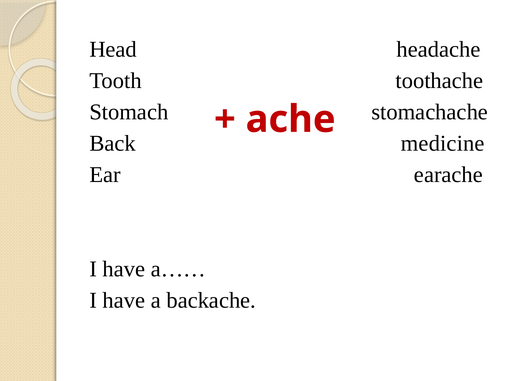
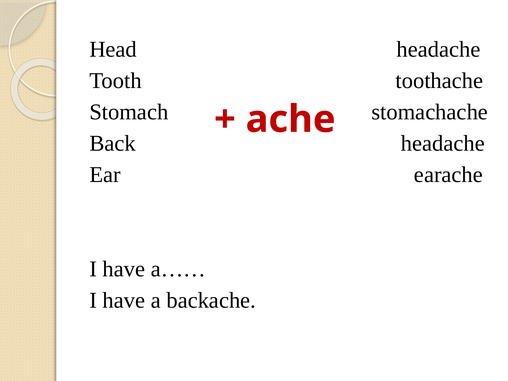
Back medicine: medicine -> headache (443, 143)
